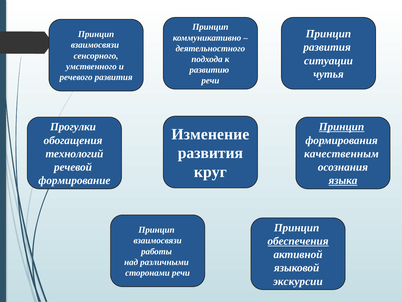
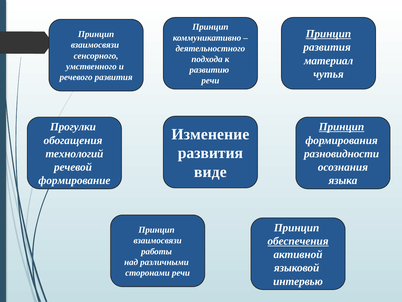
Принцип underline: none -> present (328, 34)
ситуации: ситуации -> материал (329, 61)
качественным: качественным -> разновидности (342, 153)
круг: круг -> виде (210, 172)
языка underline: present -> none (343, 180)
экскурсии: экскурсии -> интервью (298, 281)
